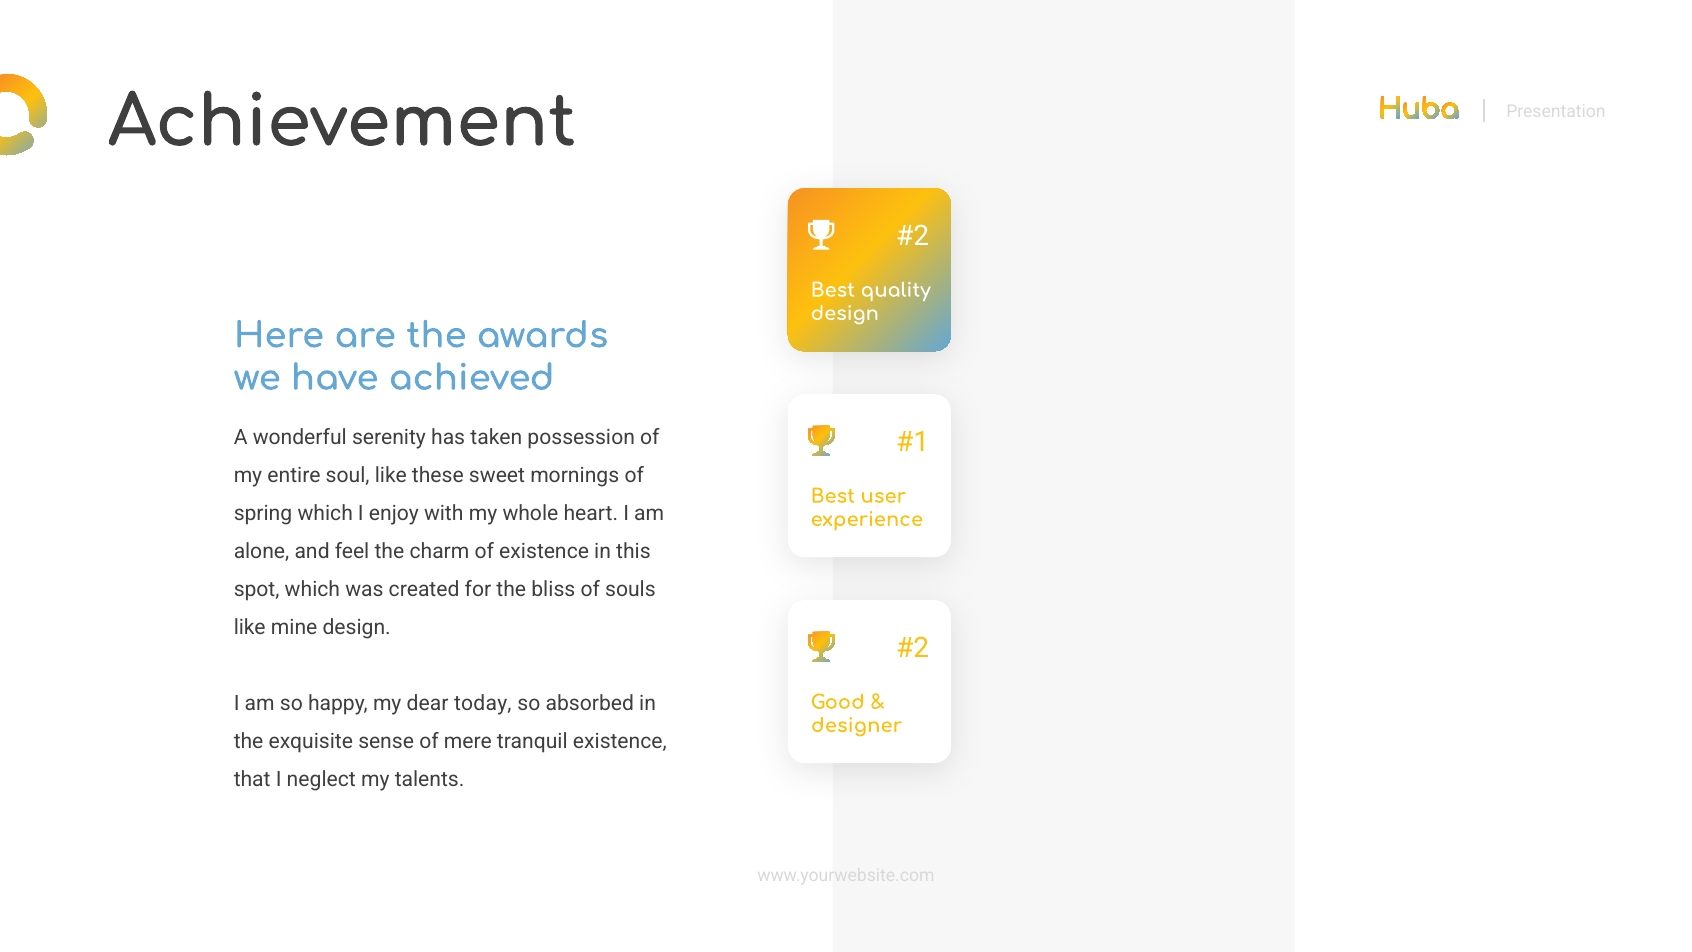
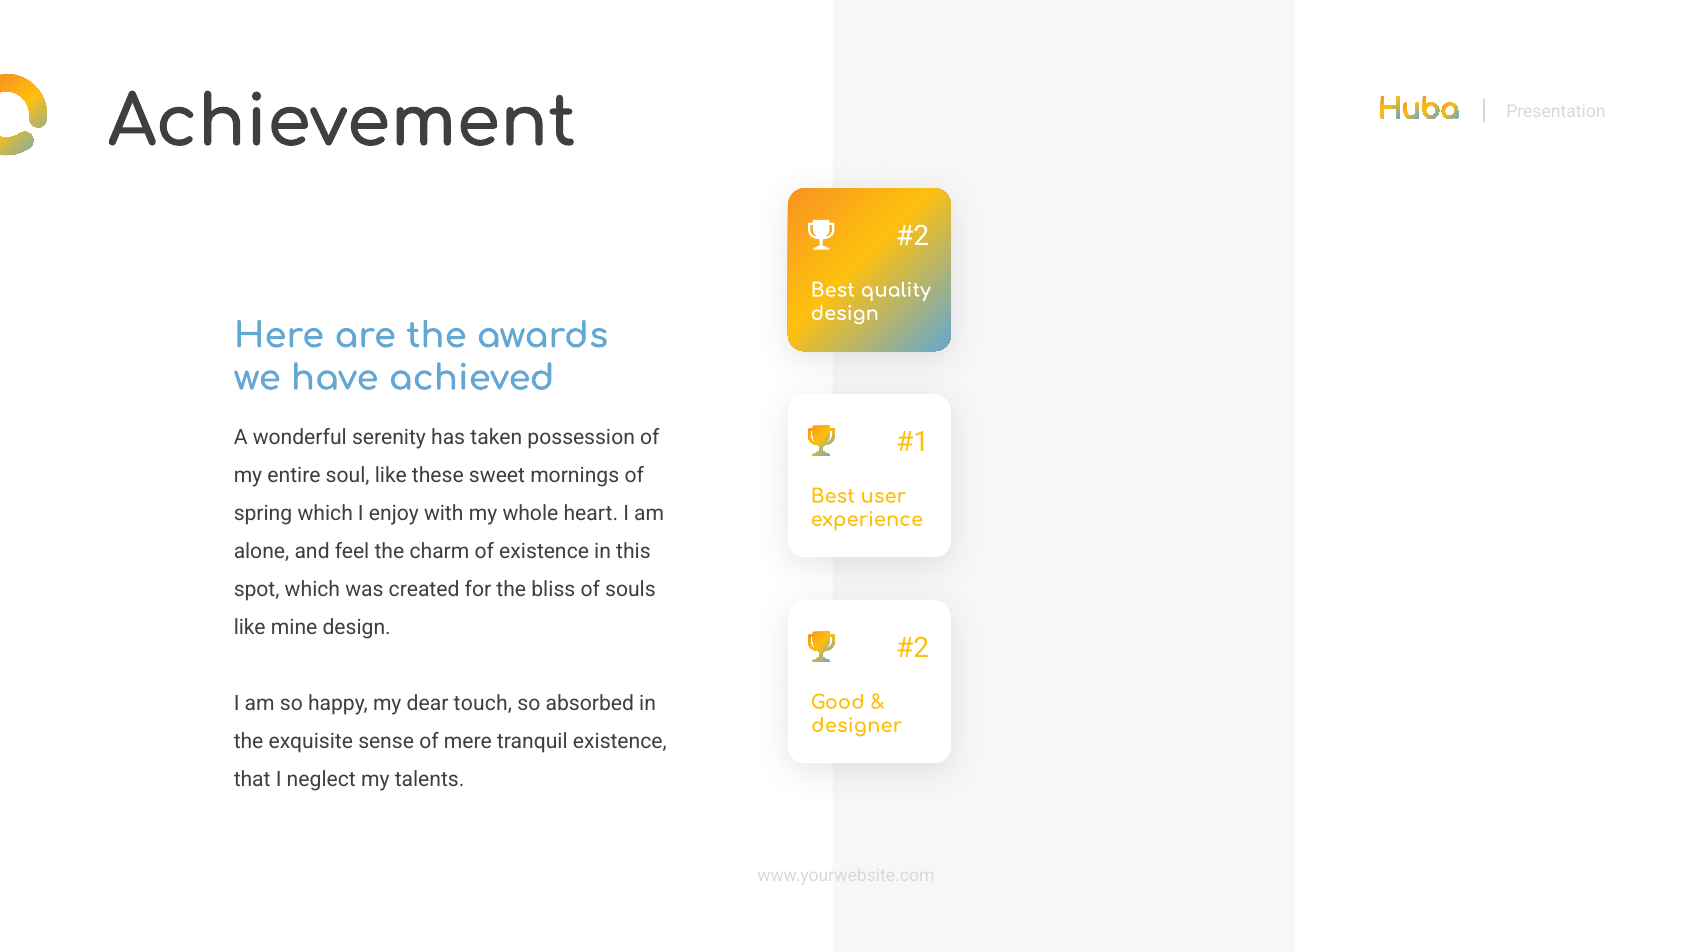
today: today -> touch (483, 704)
